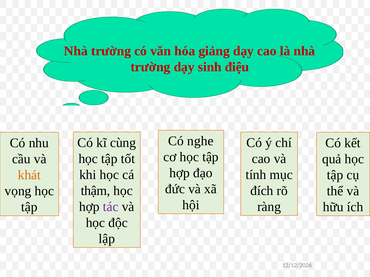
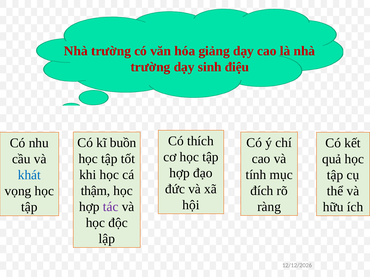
nghe: nghe -> thích (200, 141)
cùng: cùng -> buồn (123, 143)
khát colour: orange -> blue (29, 175)
